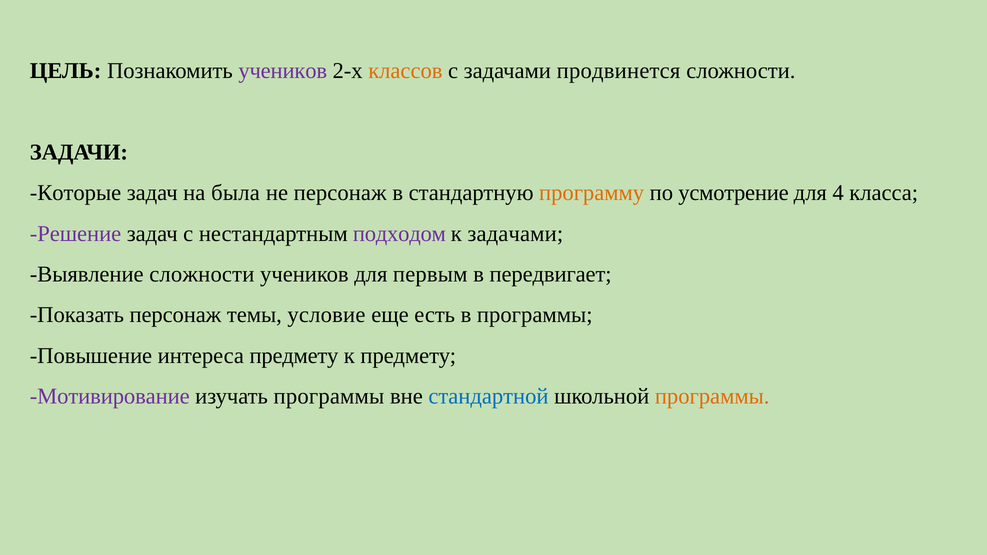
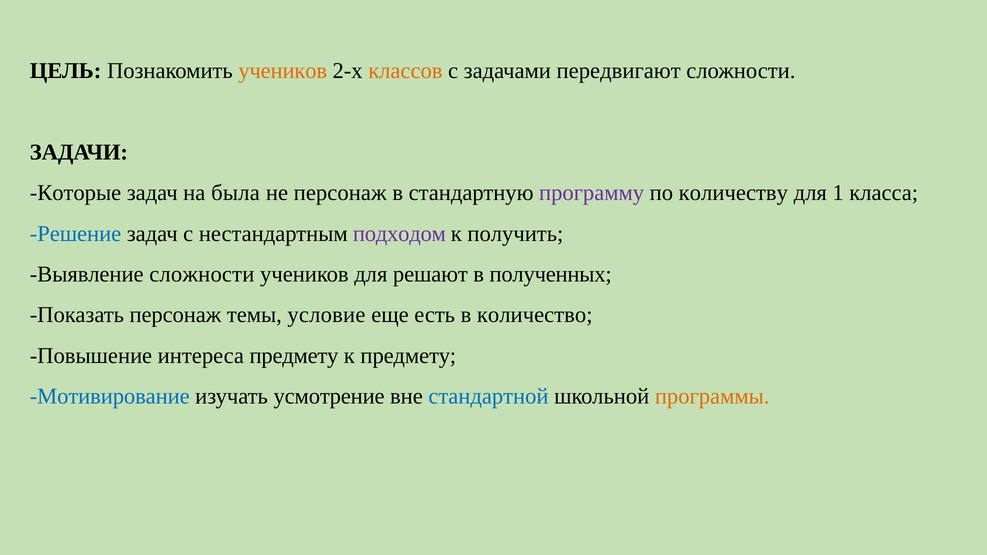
учеников colour: purple -> orange (283, 71)
продвинется: продвинется -> передвигают (619, 71)
программу colour: orange -> purple (592, 193)
усмотрение: усмотрение -> количеству (733, 193)
4: 4 -> 1 (838, 193)
Решение colour: purple -> blue (76, 234)
к задачами: задачами -> получить (515, 234)
первым: первым -> решают (430, 274)
передвигает: передвигает -> полученных (551, 274)
в программы: программы -> количество (535, 315)
Мотивирование colour: purple -> blue (110, 396)
изучать программы: программы -> усмотрение (329, 396)
